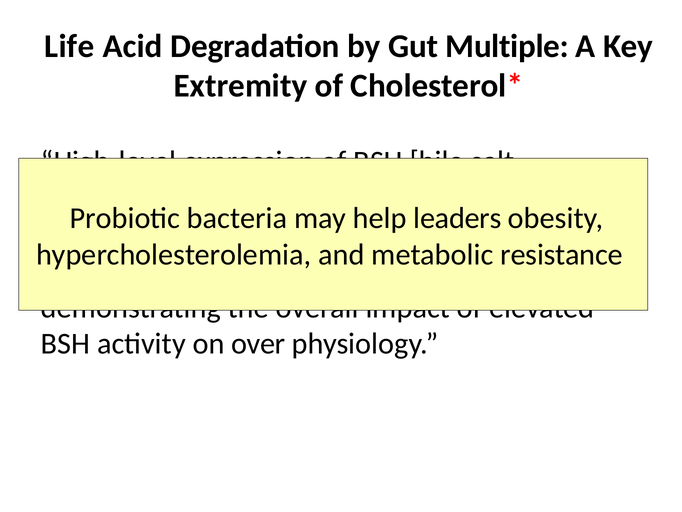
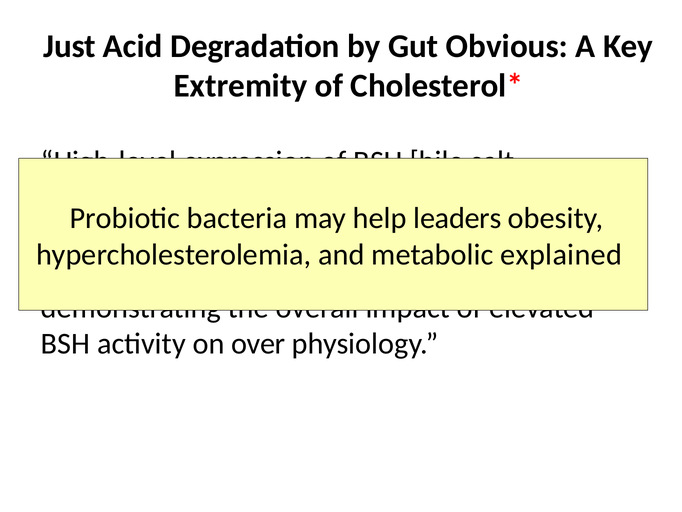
Life: Life -> Just (70, 46)
Multiple: Multiple -> Obvious (507, 46)
resistance: resistance -> explained (561, 254)
